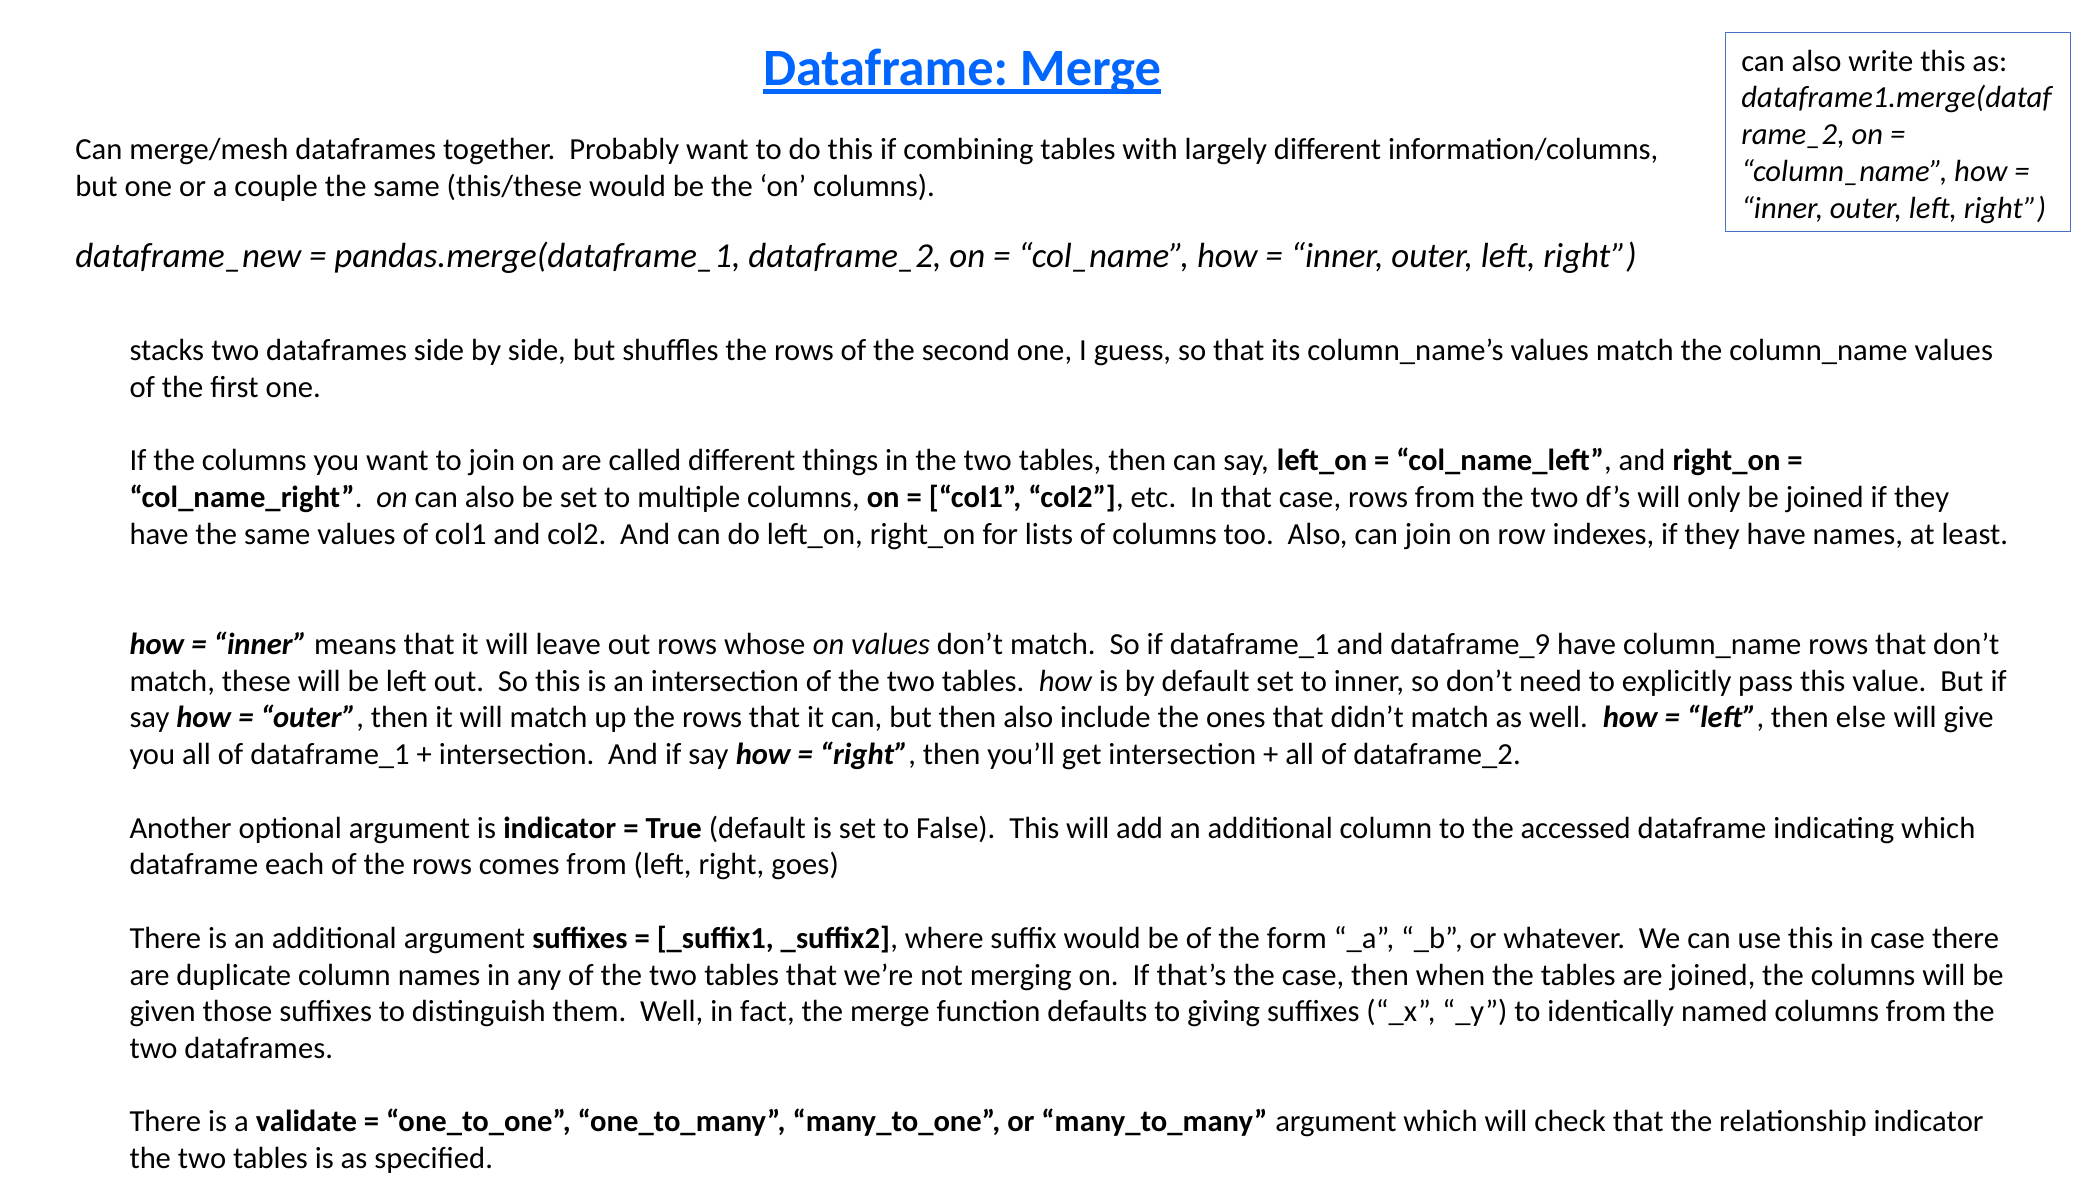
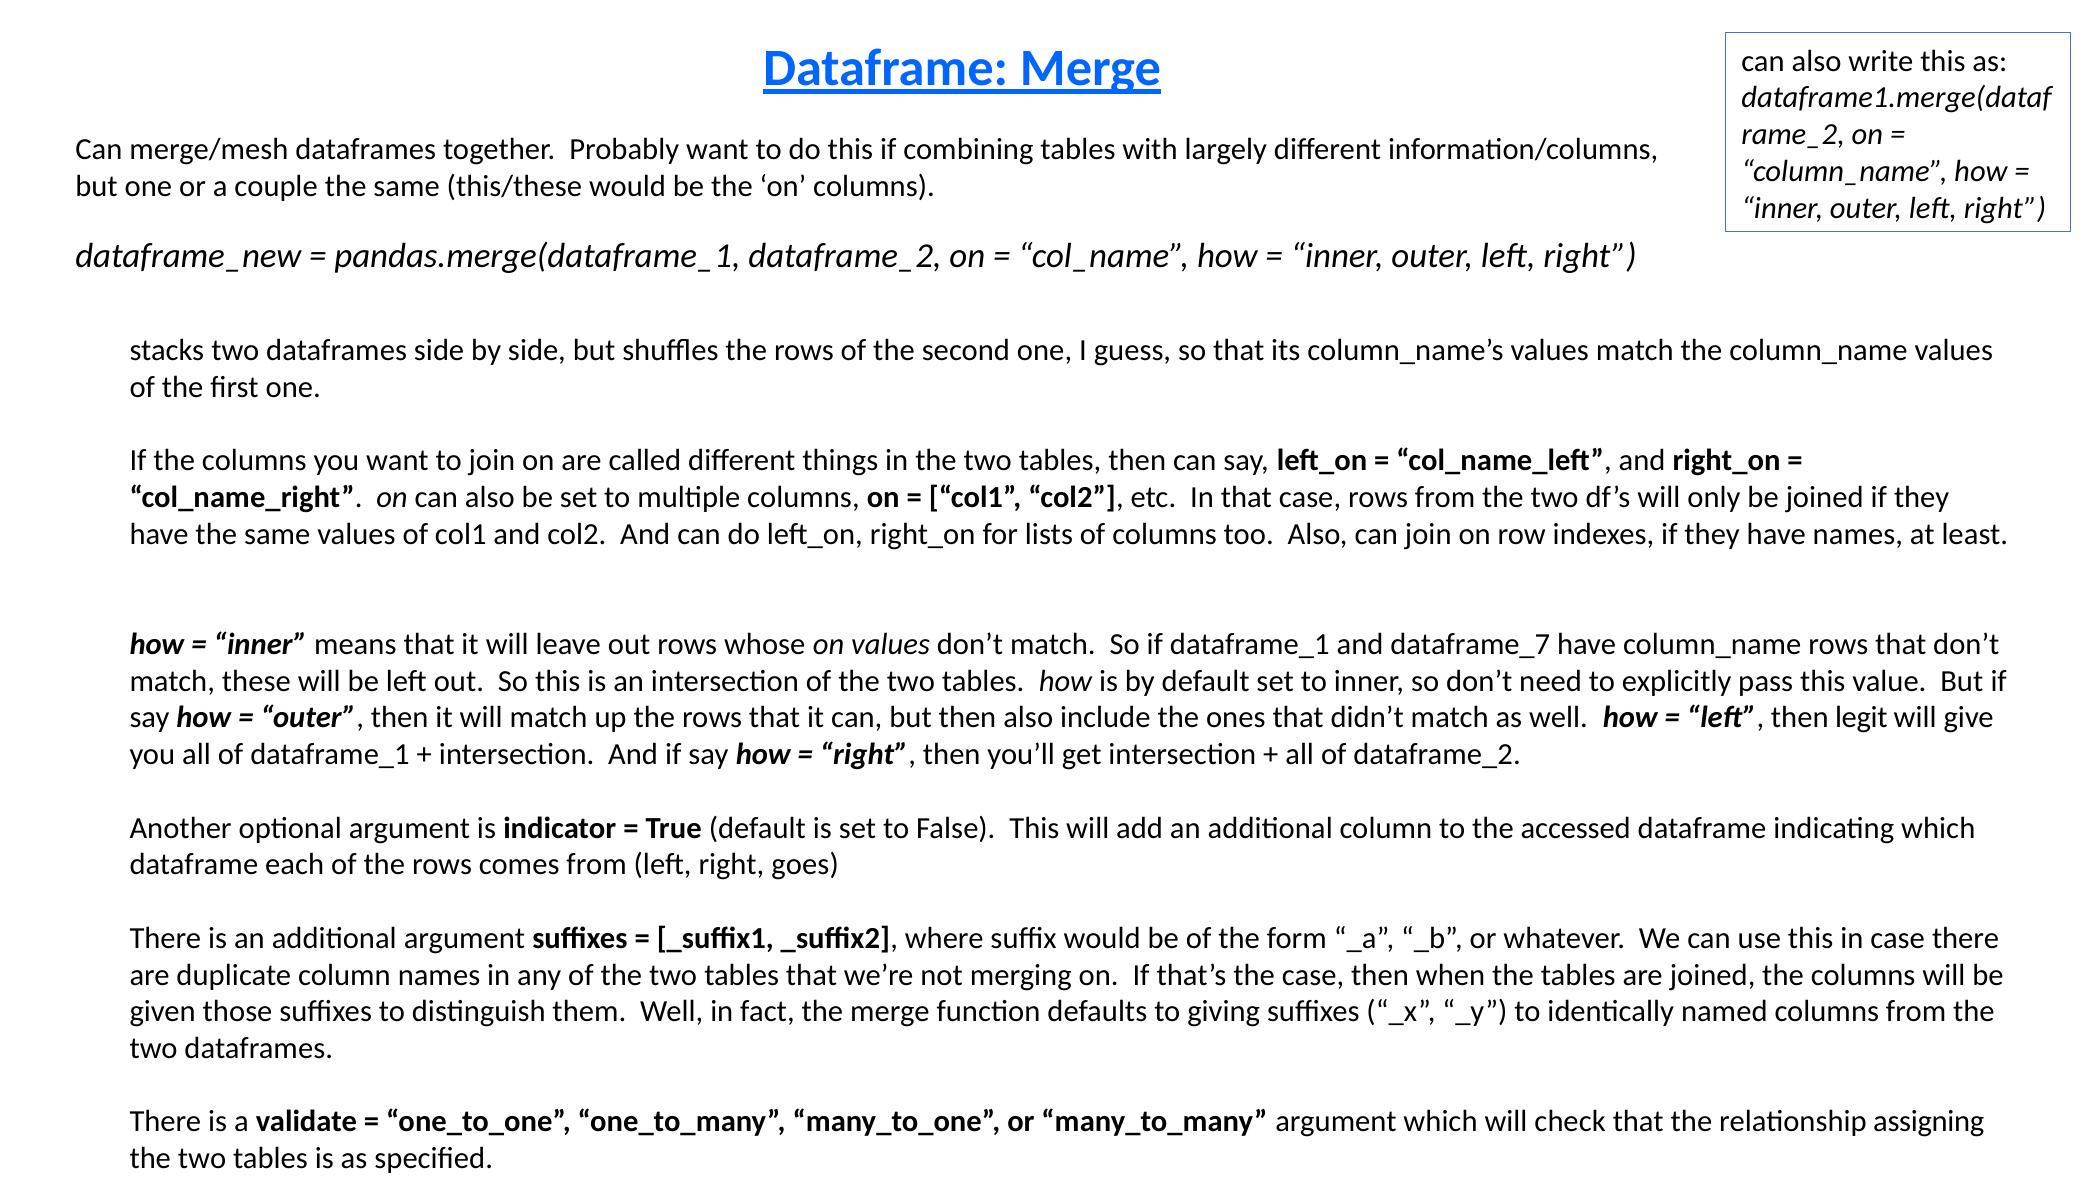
dataframe_9: dataframe_9 -> dataframe_7 (1470, 644)
else: else -> legit (1861, 718)
relationship indicator: indicator -> assigning (1929, 1122)
